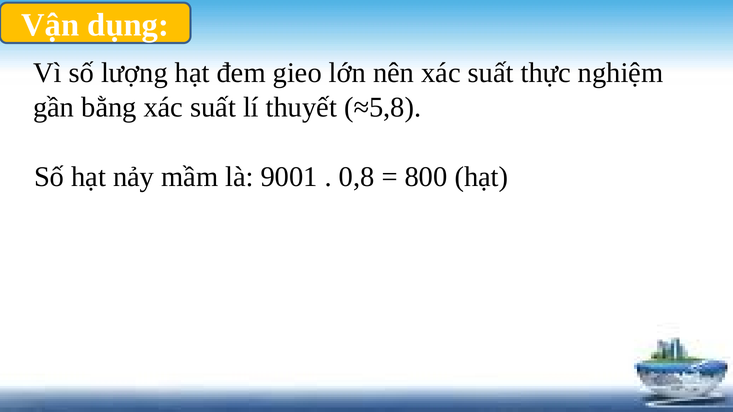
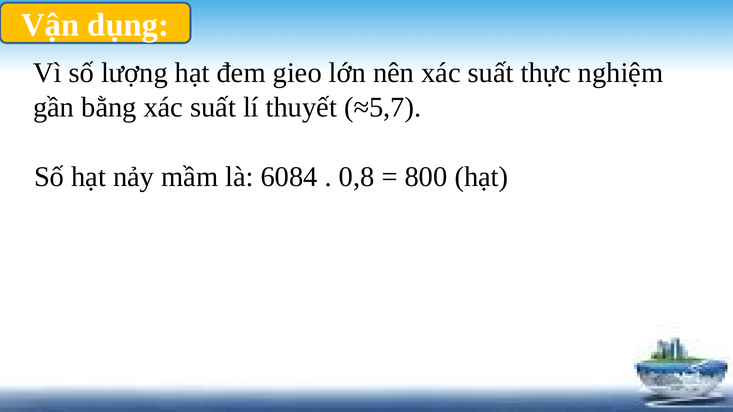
≈5,8: ≈5,8 -> ≈5,7 (383, 107)
9001: 9001 -> 6084 (289, 177)
